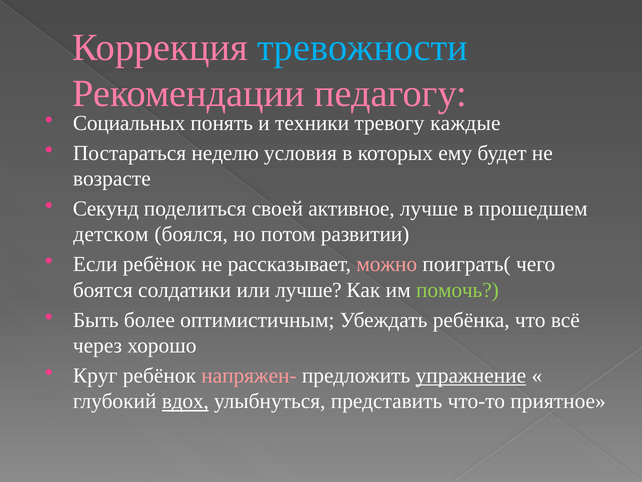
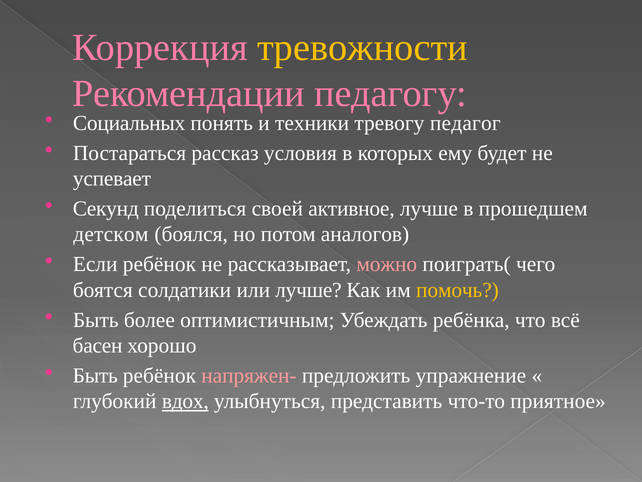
тревожности colour: light blue -> yellow (363, 48)
каждые: каждые -> педагог (465, 123)
неделю: неделю -> рассказ (225, 153)
возрасте: возрасте -> успевает (112, 178)
развитии: развитии -> аналогов (365, 234)
помочь colour: light green -> yellow (457, 290)
через: через -> басен (98, 345)
Круг: Круг -> Быть (95, 375)
упражнение underline: present -> none (471, 375)
